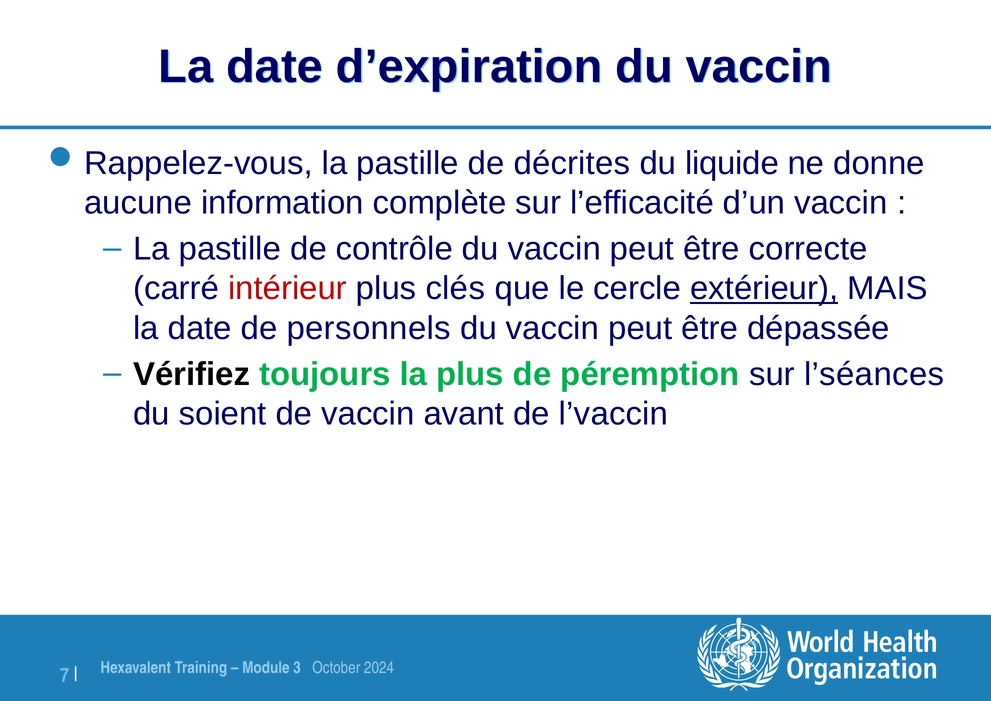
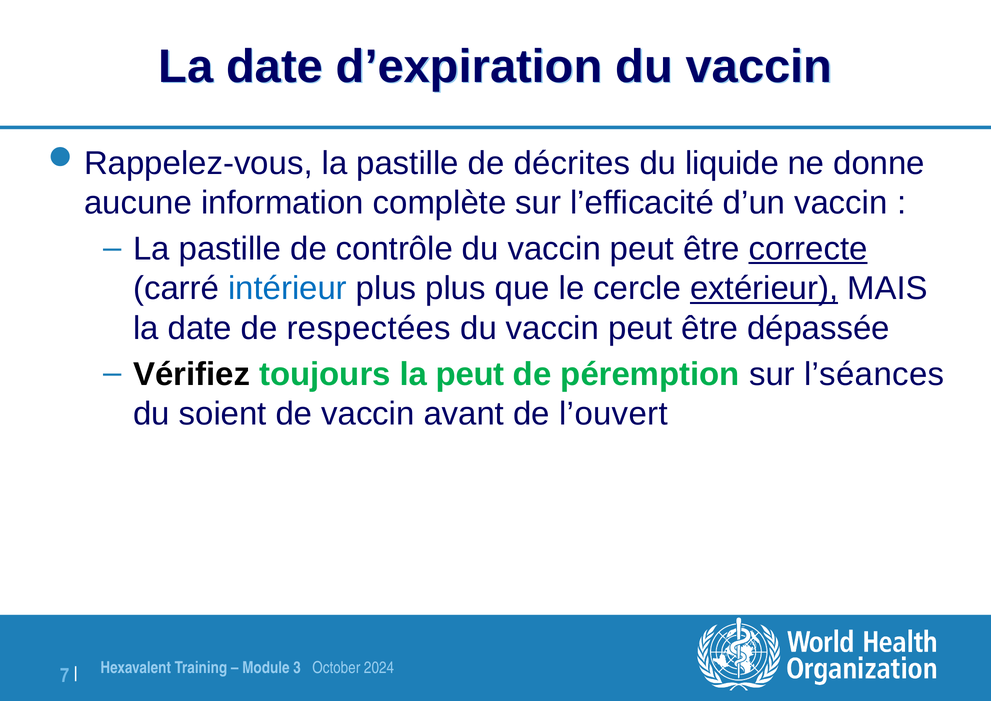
correcte underline: none -> present (808, 249)
intérieur colour: red -> blue (287, 288)
plus clés: clés -> plus (455, 288)
personnels: personnels -> respectées (369, 328)
la plus: plus -> peut (470, 374)
l’vaccin: l’vaccin -> l’ouvert (614, 414)
